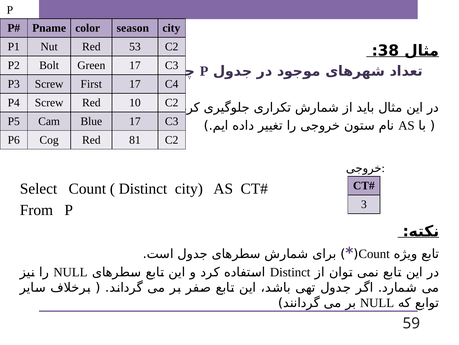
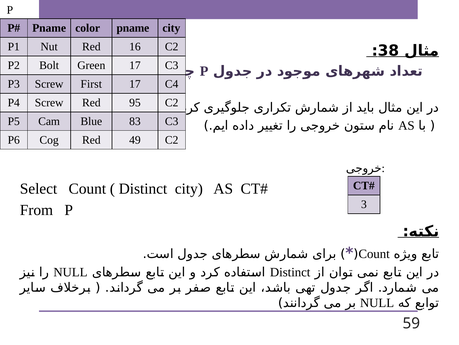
color season: season -> pname (133, 28)
53: 53 -> 16 (135, 47)
10: 10 -> 95 (135, 102)
Blue 17: 17 -> 83 (135, 121)
81: 81 -> 49 (135, 140)
